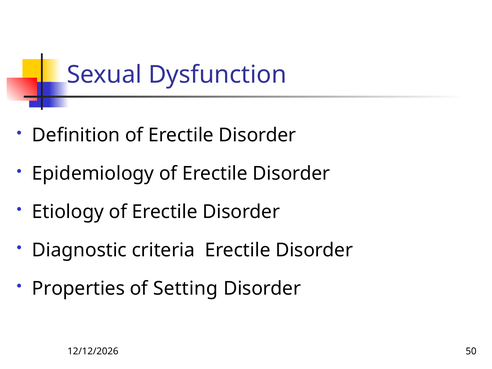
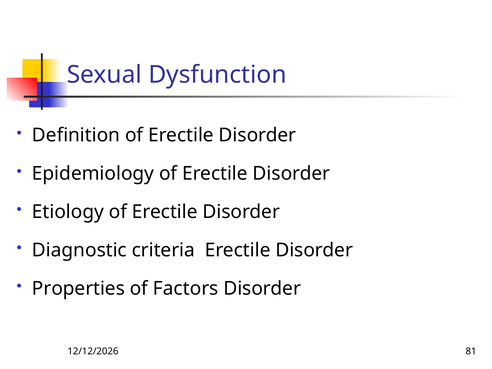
Setting: Setting -> Factors (186, 289)
50: 50 -> 81 (471, 351)
